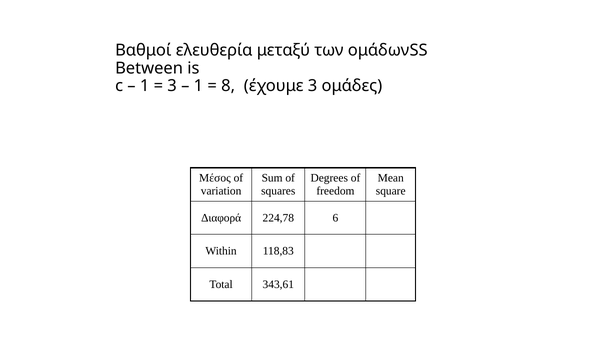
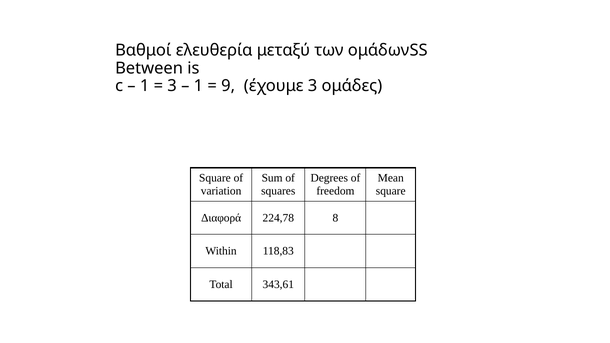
8: 8 -> 9 (228, 86)
Μέσος: Μέσος -> Square (215, 178)
6: 6 -> 8 (335, 218)
